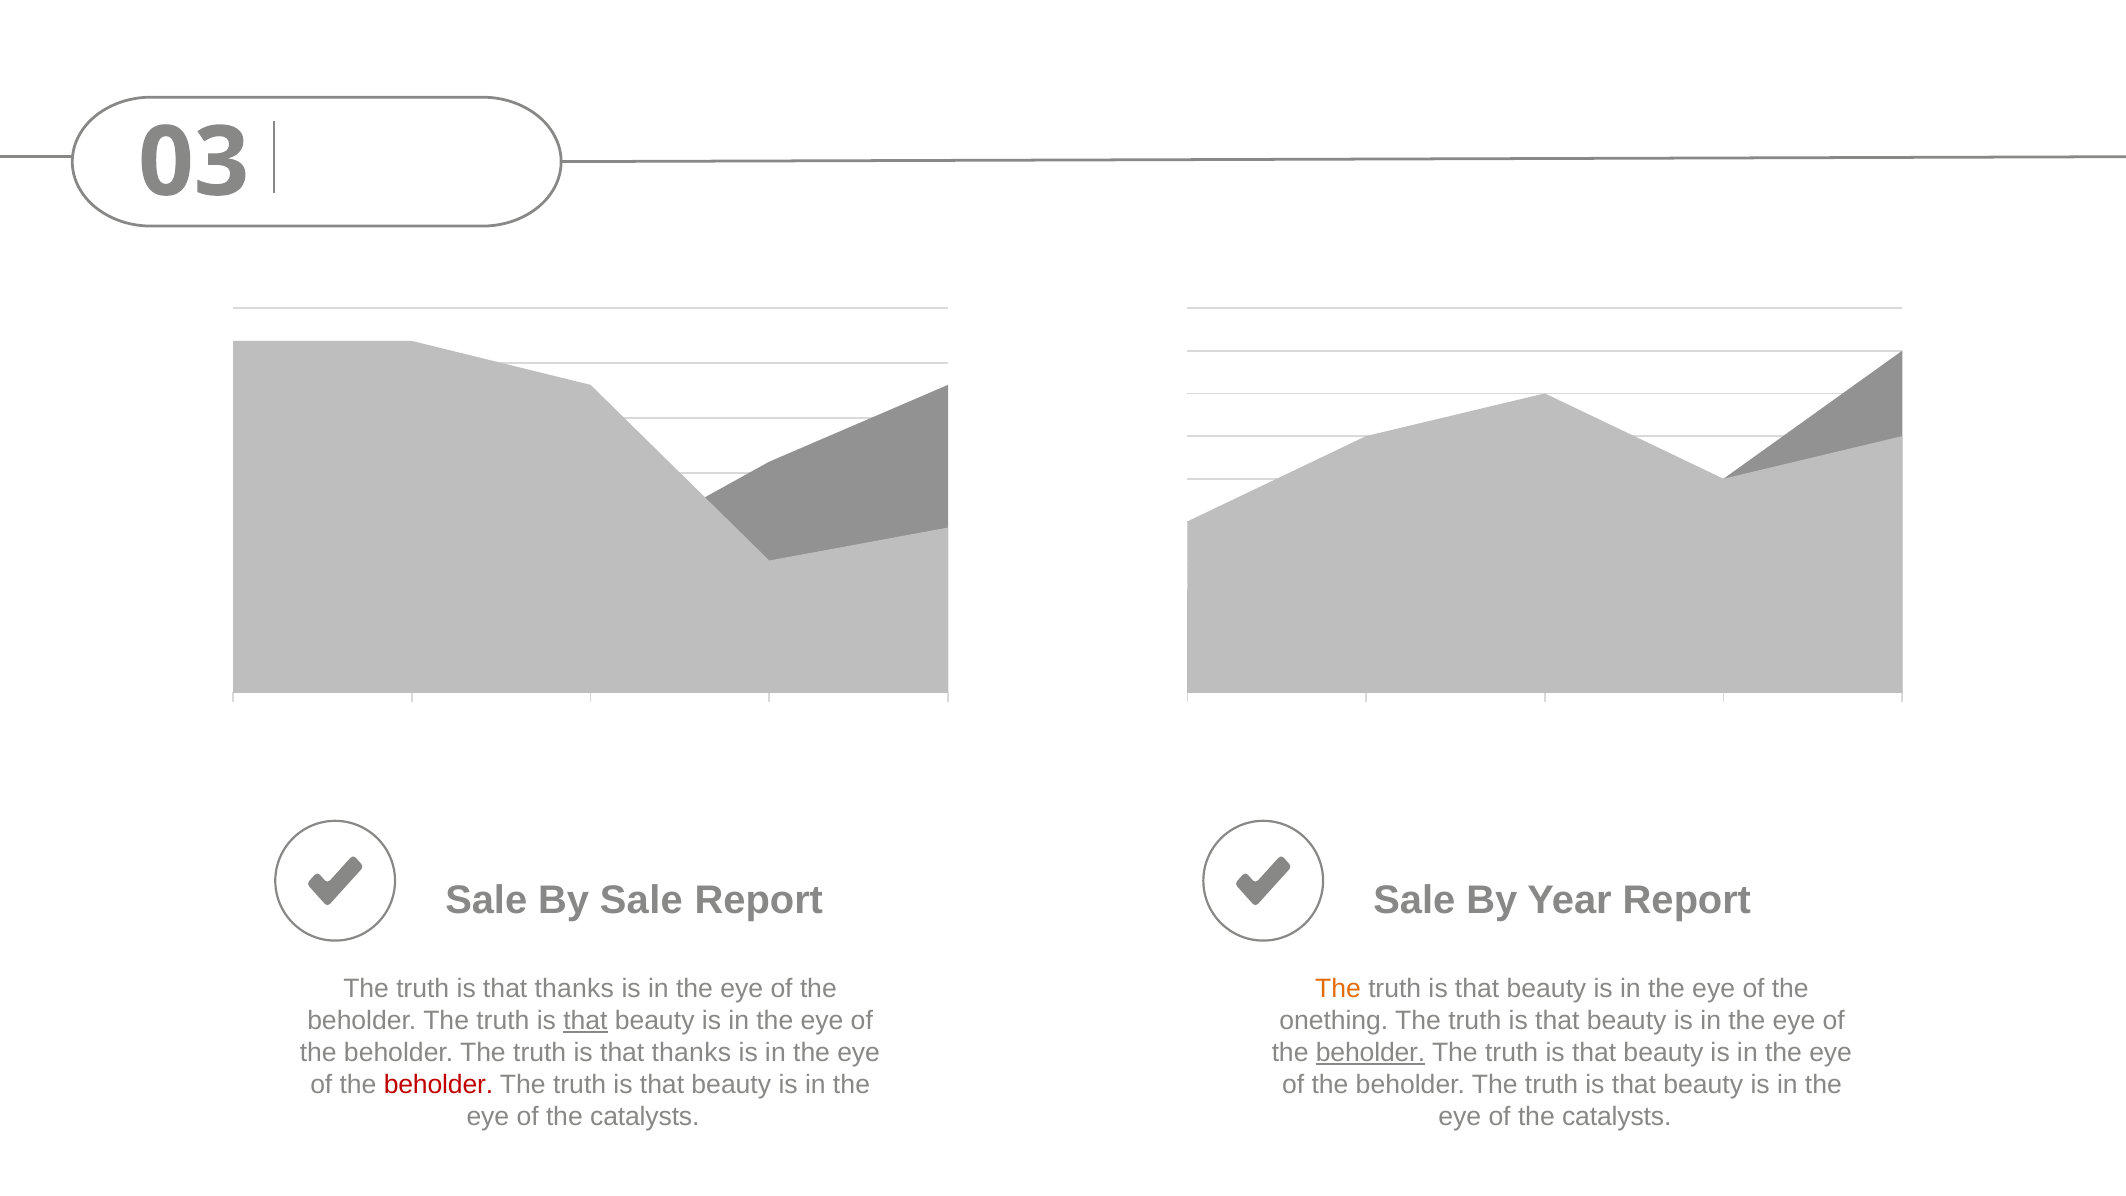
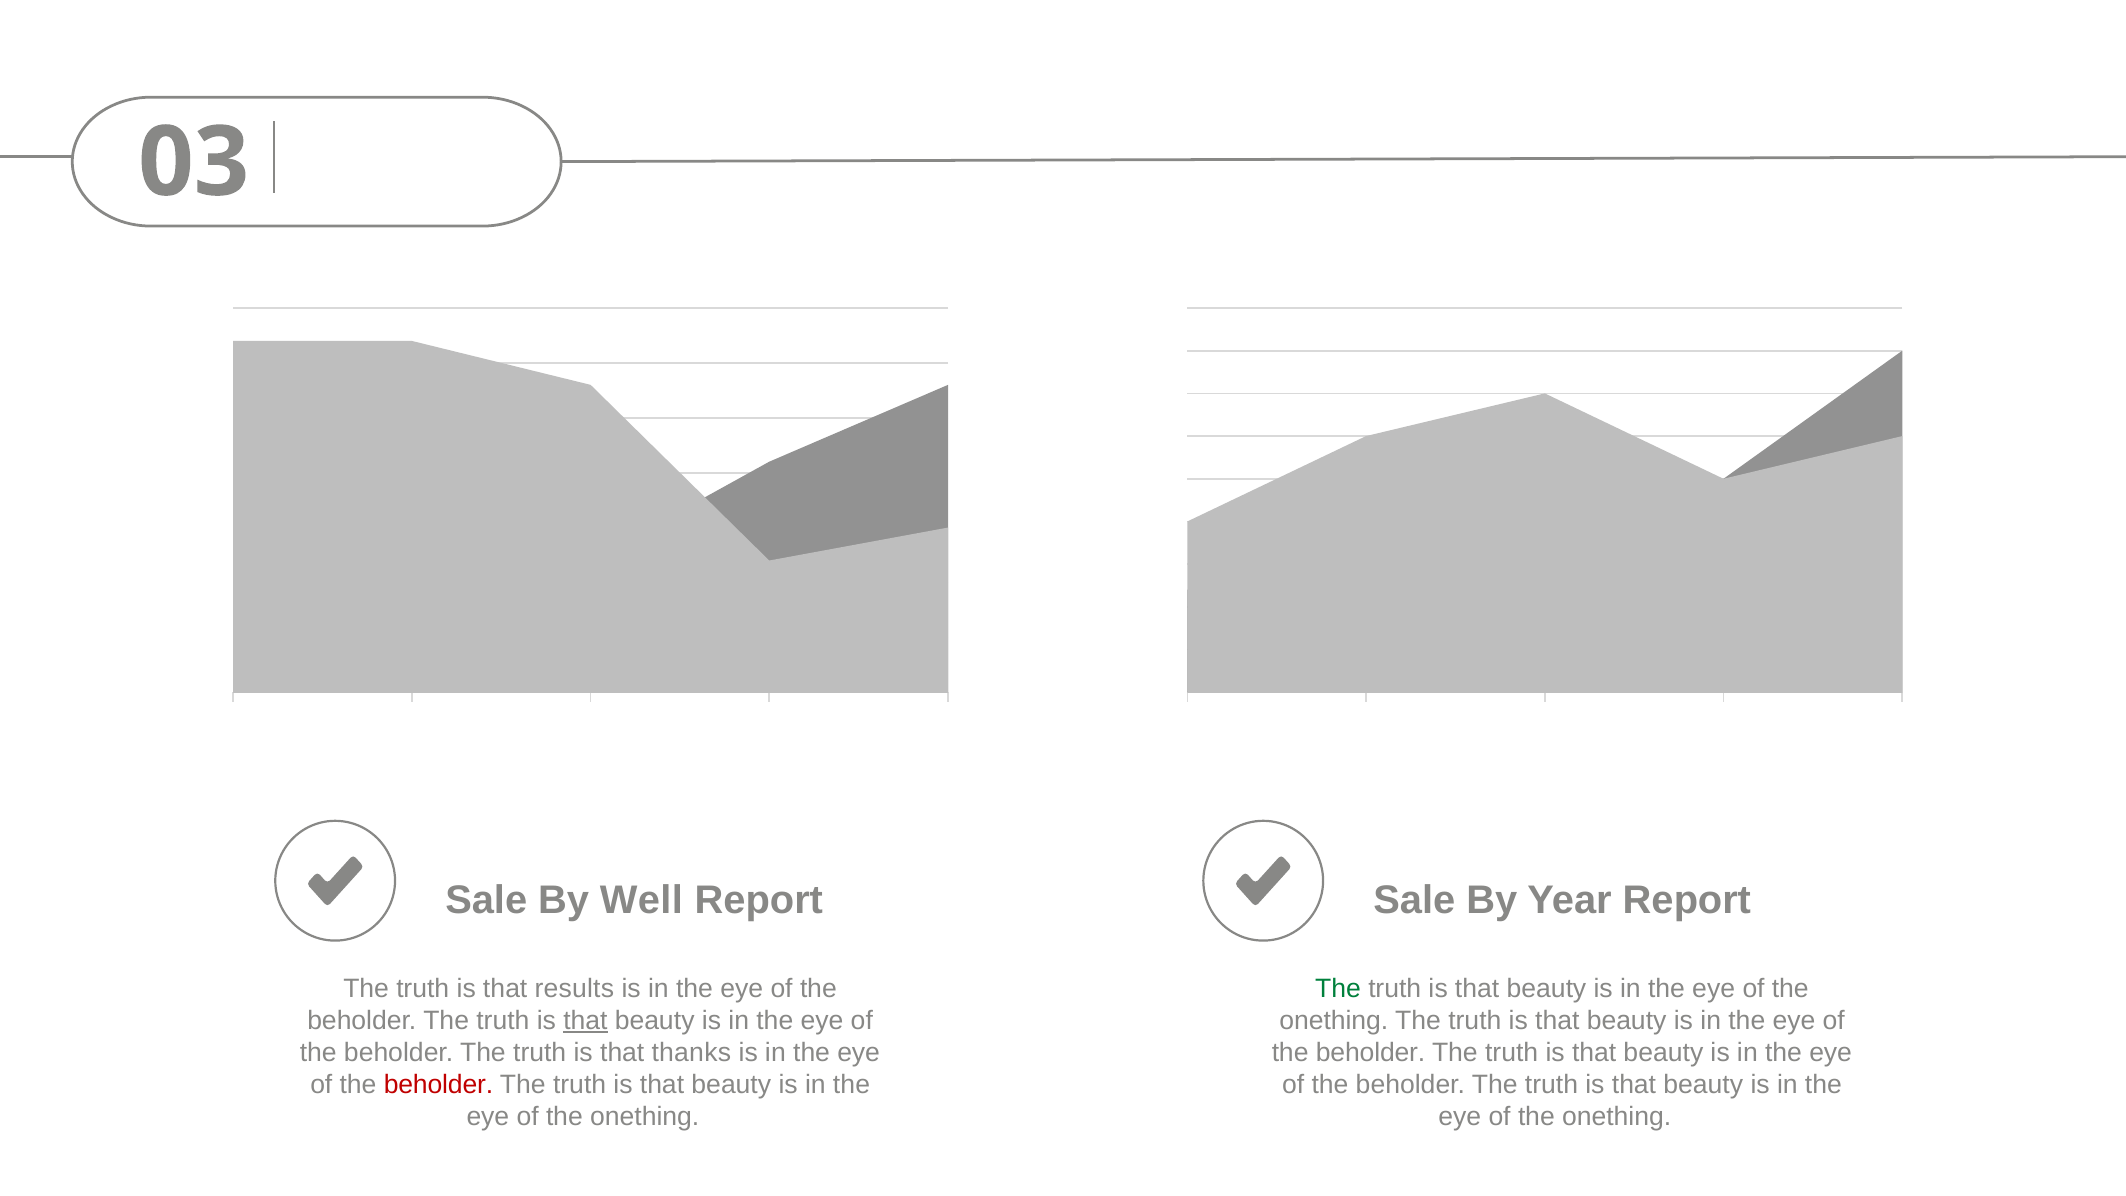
By Sale: Sale -> Well (641, 900)
thanks: thanks -> results (574, 989)
The colour: orange -> green (1338, 989)
beholder underline: present -> none (1371, 1053)
catalysts: catalysts -> onething (645, 1116)
catalysts: catalysts -> onething (1617, 1116)
